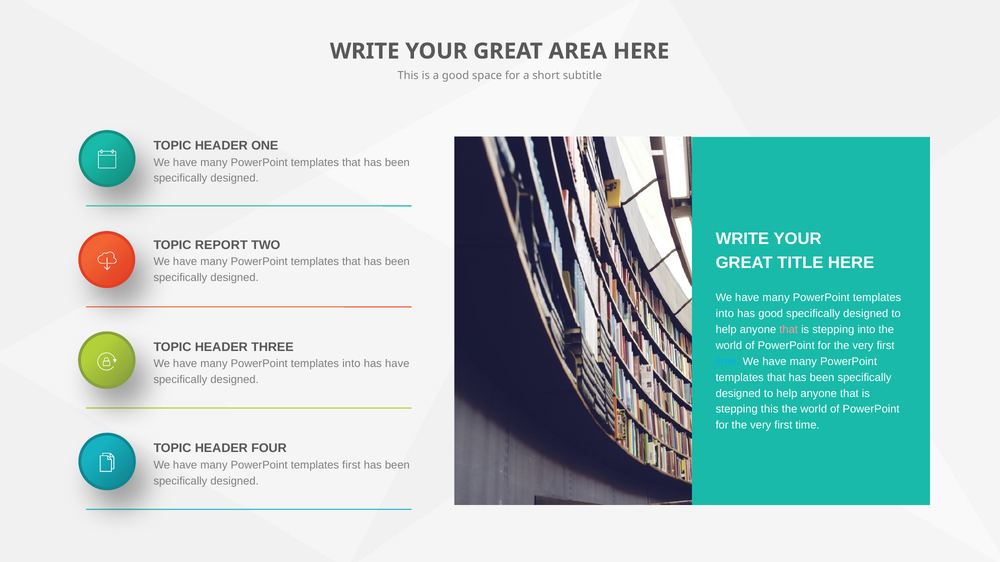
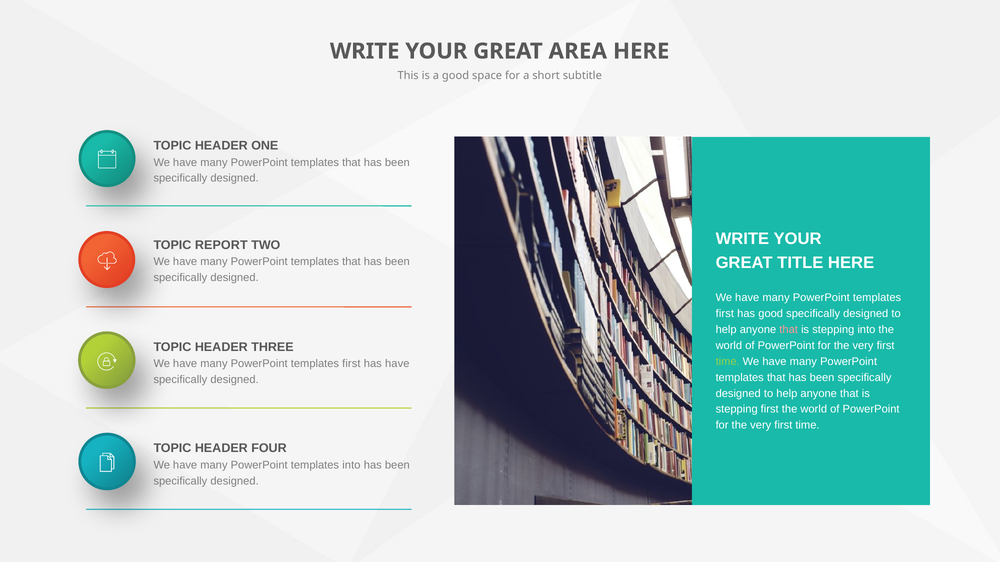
into: into -> first (725, 314)
time colour: light blue -> light green (728, 362)
into: into -> first (351, 364)
stepping this: this -> first (770, 410)
templates first: first -> into (351, 465)
